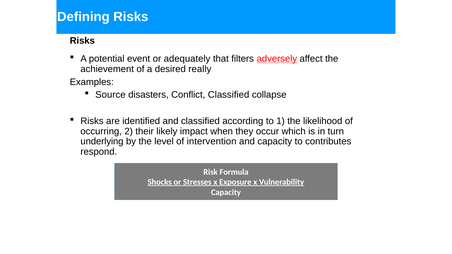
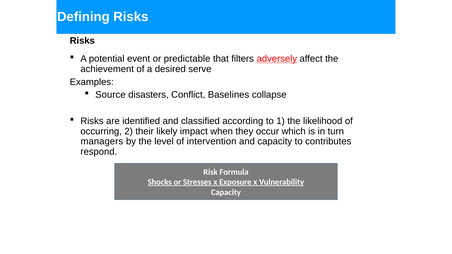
adequately: adequately -> predictable (187, 59)
really: really -> serve (200, 69)
Conflict Classified: Classified -> Baselines (229, 95)
underlying: underlying -> managers (102, 142)
